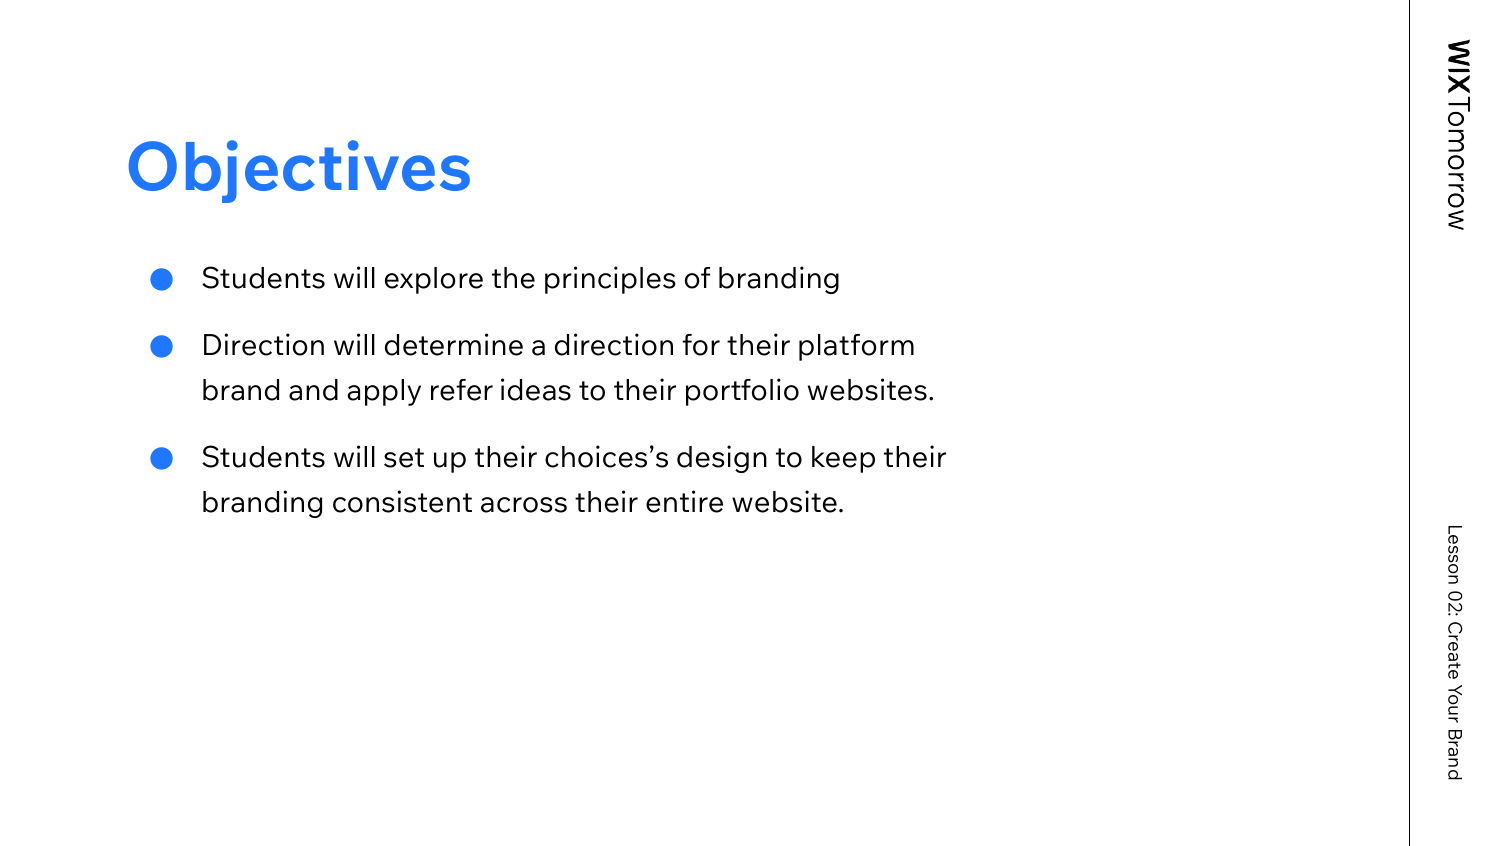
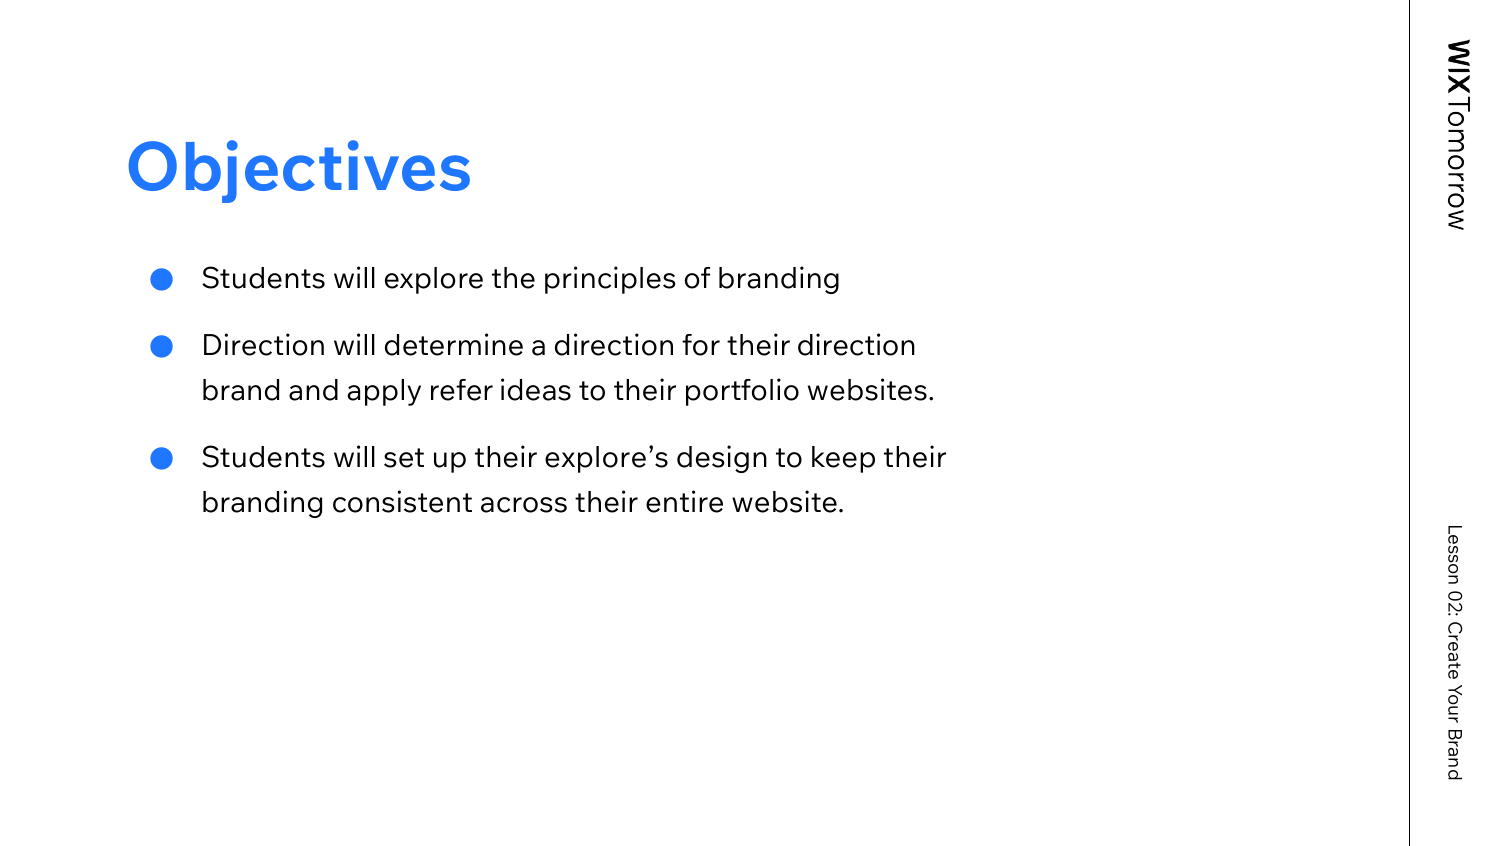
their platform: platform -> direction (857, 346)
choices’s: choices’s -> explore’s (607, 458)
